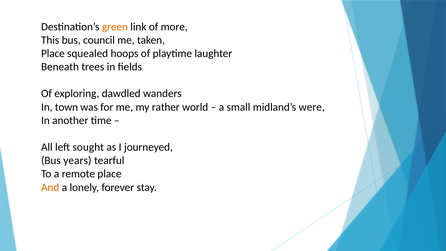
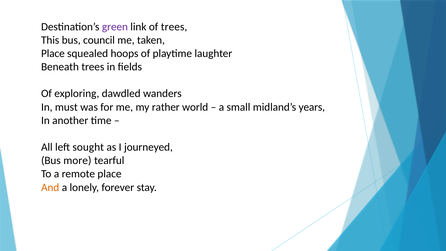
green colour: orange -> purple (115, 27)
of more: more -> trees (174, 27)
town: town -> must (66, 107)
were: were -> years (312, 107)
years: years -> more (77, 160)
